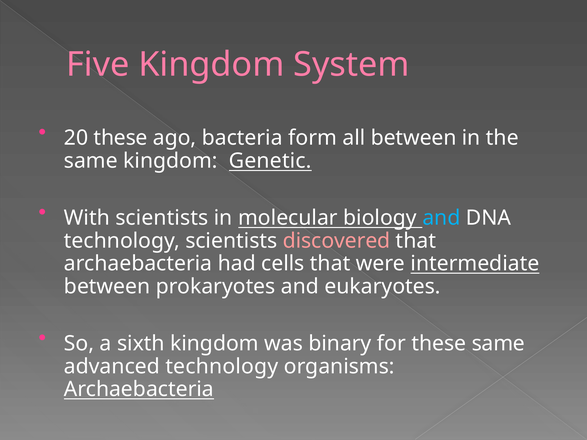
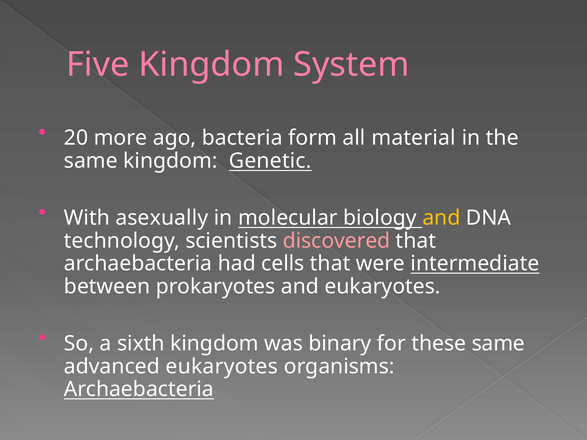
20 these: these -> more (120, 138)
all between: between -> material (414, 138)
With scientists: scientists -> asexually (162, 218)
and colour: light blue -> yellow (441, 218)
advanced technology: technology -> eukaryotes (222, 367)
